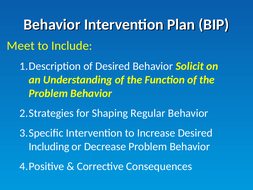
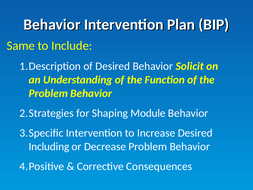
Meet: Meet -> Same (21, 46)
Regular: Regular -> Module (148, 113)
